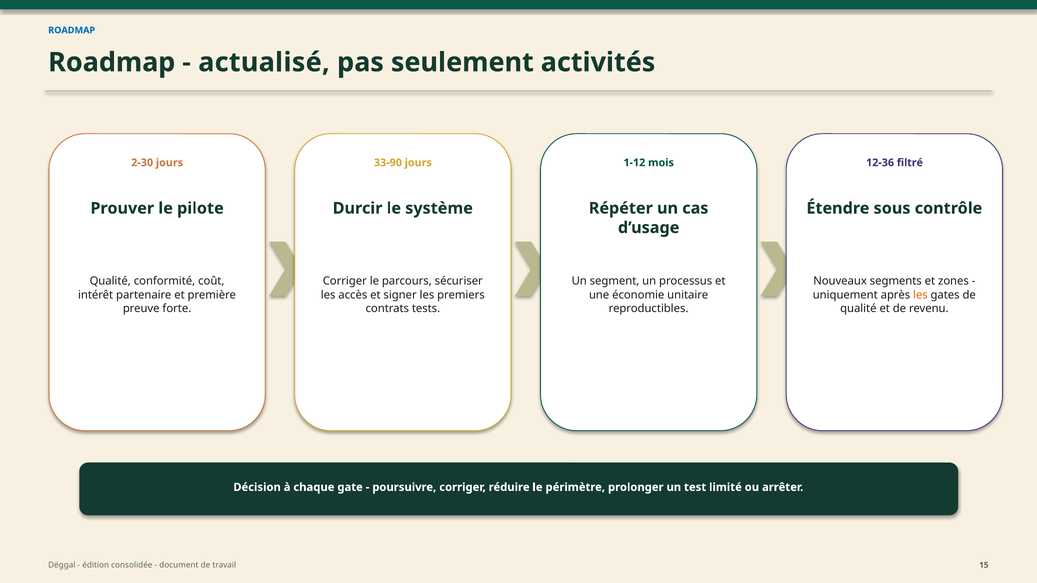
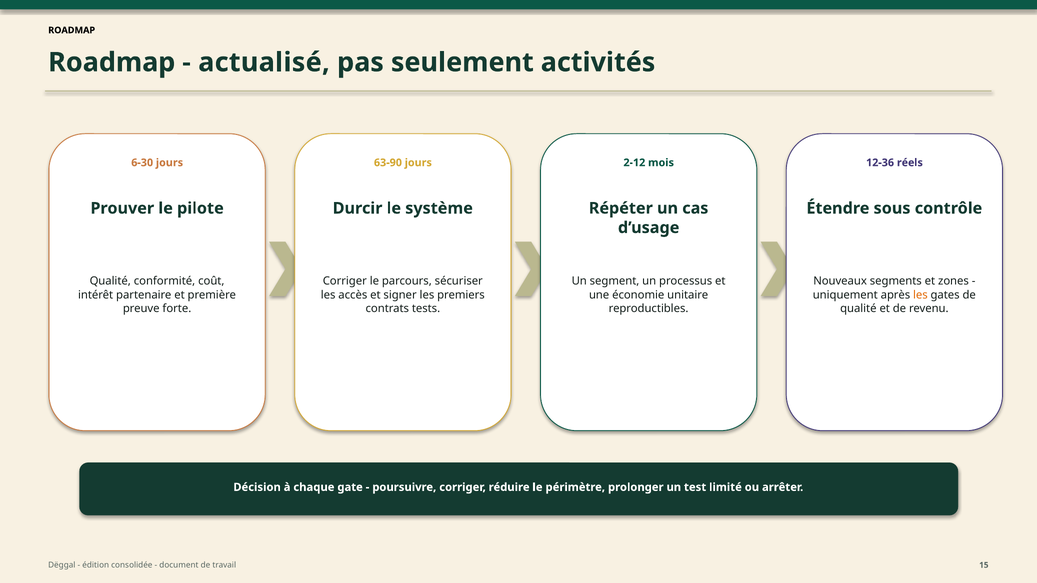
ROADMAP colour: blue -> black (72, 30)
2-30: 2-30 -> 6-30 (142, 163)
33-90: 33-90 -> 63-90 (388, 163)
1-12: 1-12 -> 2-12 (634, 163)
filtré: filtré -> réels (910, 163)
